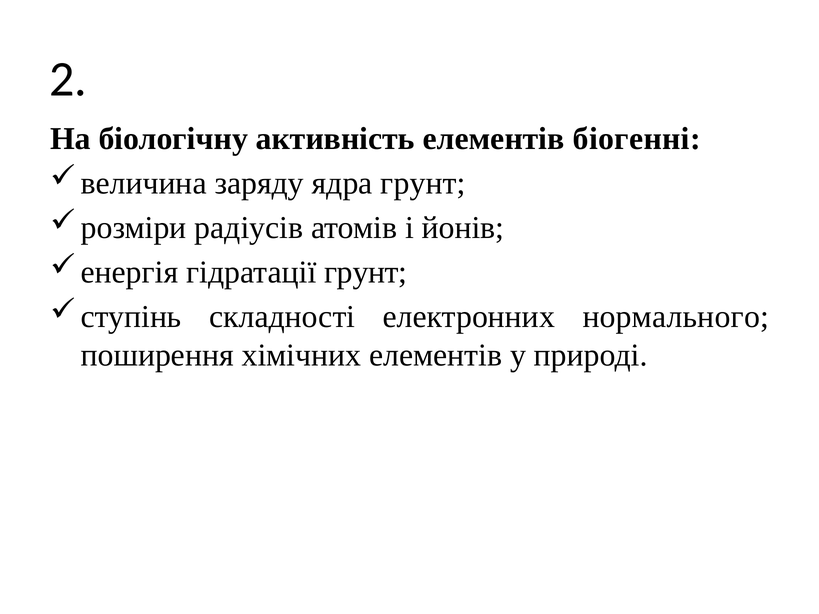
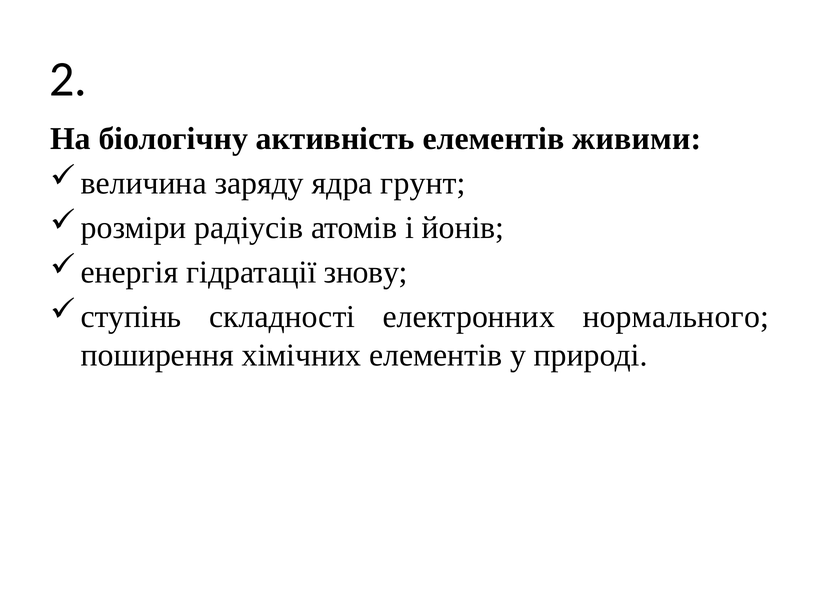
біогенні: біогенні -> живими (637, 139)
гідратації грунт: грунт -> знову (366, 273)
